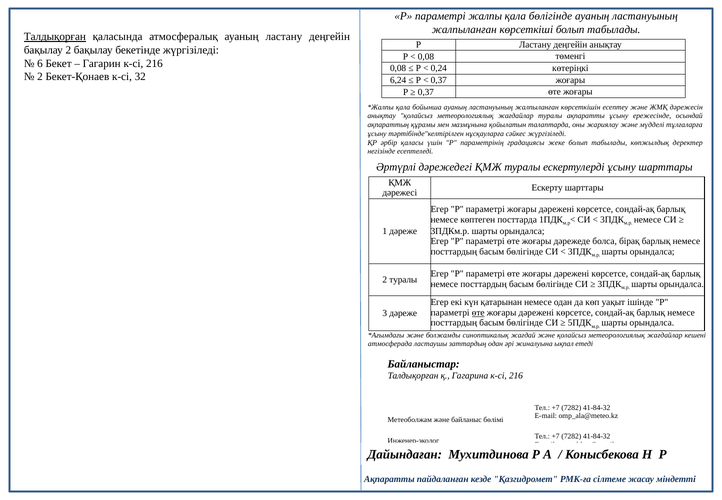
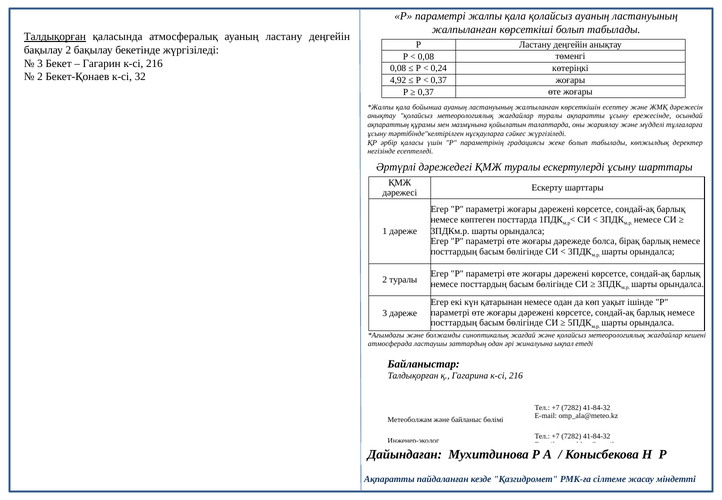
қала бөлігінде: бөлігінде -> қолайсыз (551, 16)
6: 6 -> 3 (40, 63)
6,24: 6,24 -> 4,92 (398, 80)
өте underline: present -> none (478, 313)
